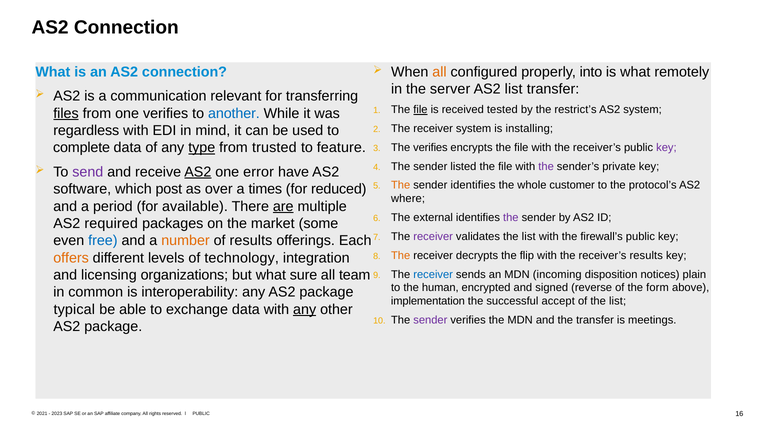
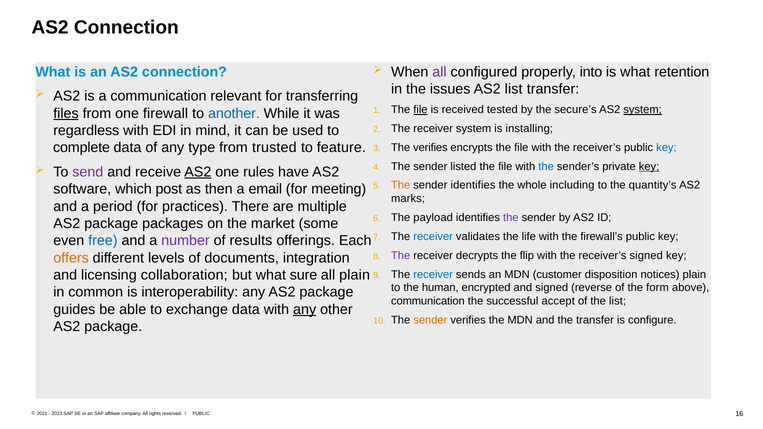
all colour: orange -> purple (439, 72)
remotely: remotely -> retention (682, 72)
server: server -> issues (450, 89)
restrict’s: restrict’s -> secure’s (575, 110)
system underline: none -> present (643, 110)
one verifies: verifies -> firewall (166, 113)
type underline: present -> none (202, 148)
key colour: purple -> blue (666, 148)
the colour: purple -> blue (546, 166)
key underline: none -> present (649, 166)
error: error -> rules (259, 172)
customer: customer -> including (572, 185)
protocol’s: protocol’s -> quantity’s (653, 185)
over: over -> then (219, 189)
times: times -> email (265, 189)
reduced: reduced -> meeting (339, 189)
where: where -> marks (408, 199)
available: available -> practices (195, 206)
are underline: present -> none (283, 206)
external: external -> payload (433, 218)
required: required -> package (111, 224)
receiver colour: purple -> blue (433, 237)
validates the list: list -> life (529, 237)
number colour: orange -> purple (186, 241)
technology: technology -> documents (242, 258)
The colour: orange -> purple (401, 255)
receiver’s results: results -> signed (646, 255)
organizations: organizations -> collaboration (184, 275)
all team: team -> plain (355, 275)
incoming: incoming -> customer (557, 274)
implementation: implementation -> communication (428, 301)
typical: typical -> guides (74, 309)
sender colour: purple -> orange (430, 320)
meetings: meetings -> configure (652, 320)
